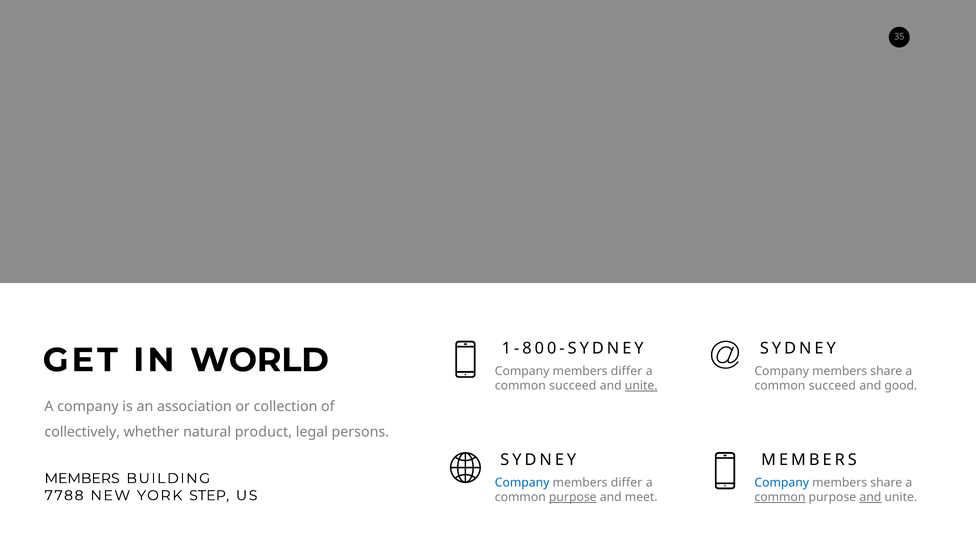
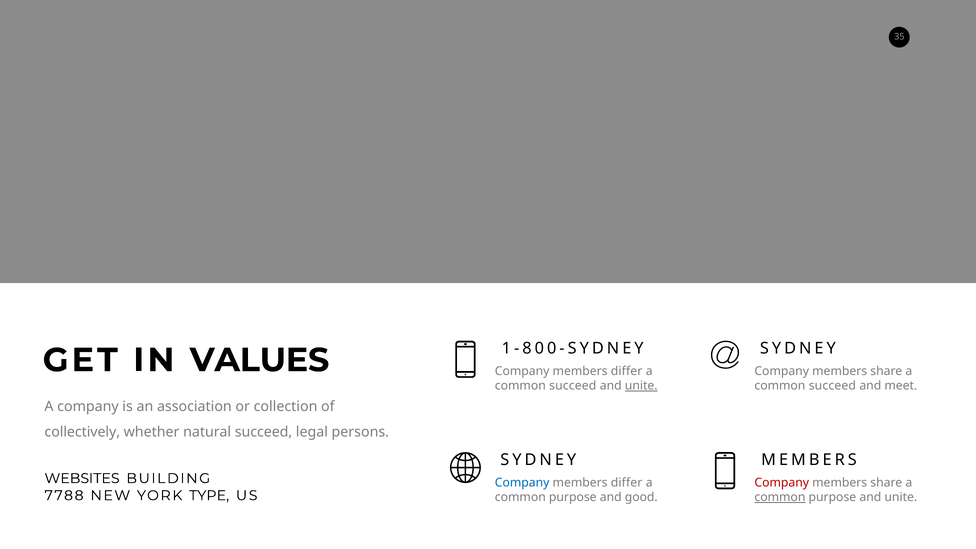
WORLD: WORLD -> VALUES (260, 360)
good: good -> meet (901, 386)
natural product: product -> succeed (264, 432)
MEMBERS: MEMBERS -> WEBSITES (82, 479)
Company colour: blue -> red (782, 483)
STEP: STEP -> TYPE (209, 496)
purpose underline: present -> none (573, 497)
meet: meet -> good (641, 497)
and underline: present -> none (870, 497)
